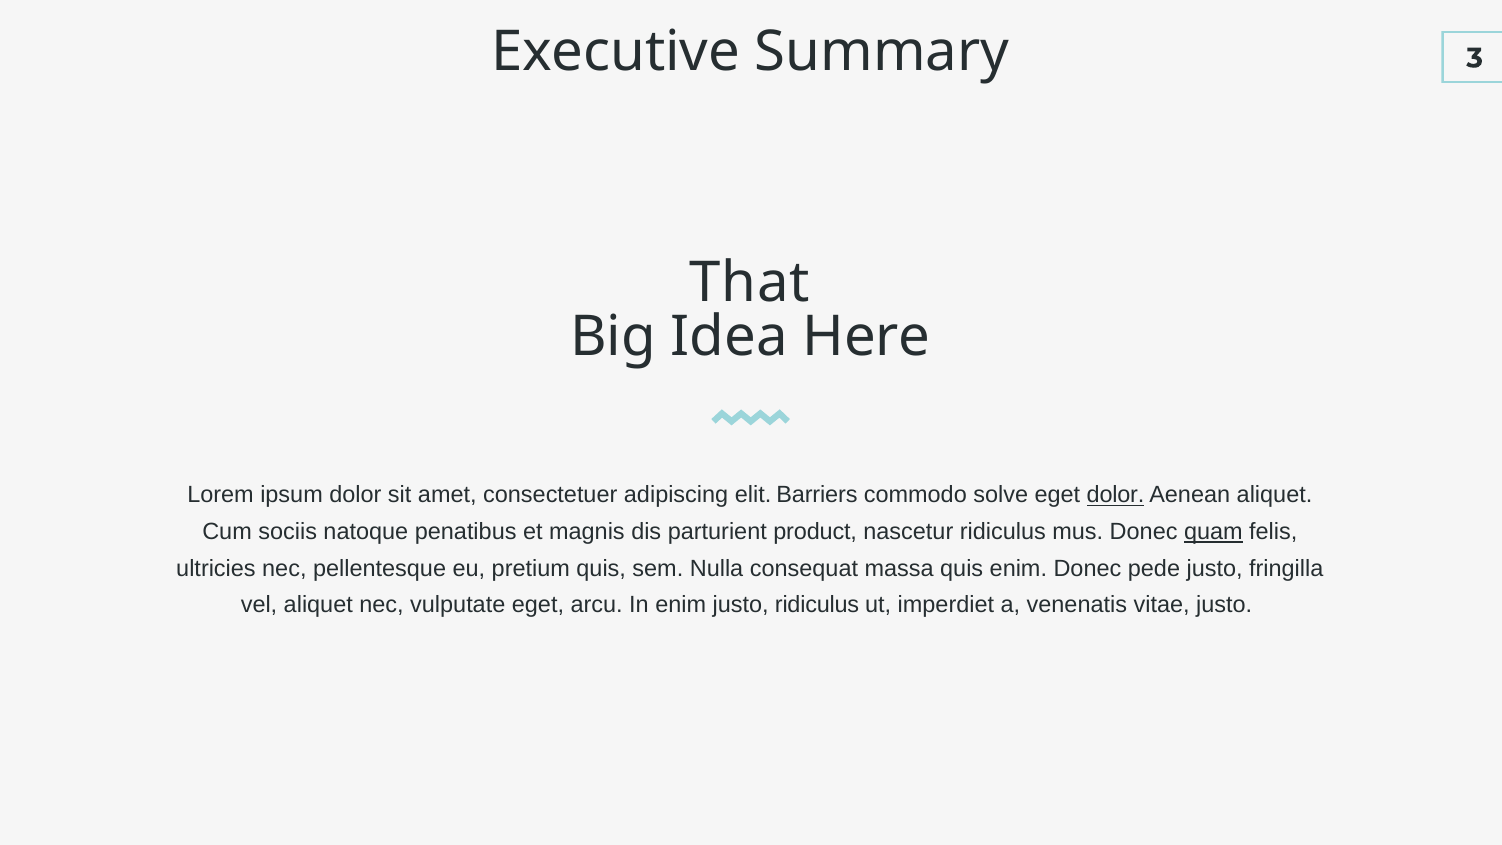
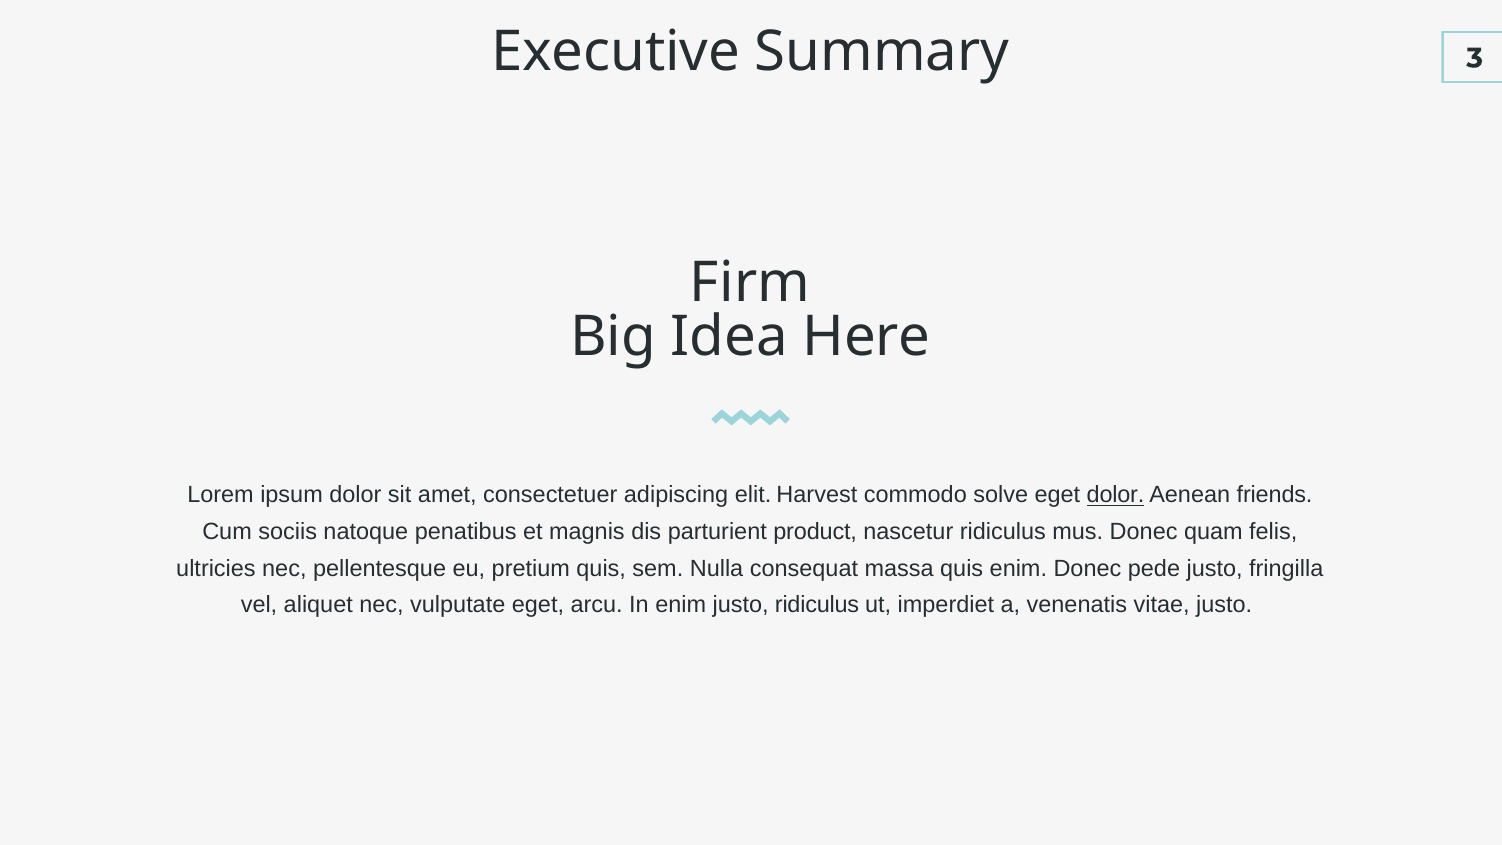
That: That -> Firm (750, 283)
Barriers: Barriers -> Harvest (817, 495)
Aenean aliquet: aliquet -> friends (1275, 495)
quam underline: present -> none (1213, 532)
